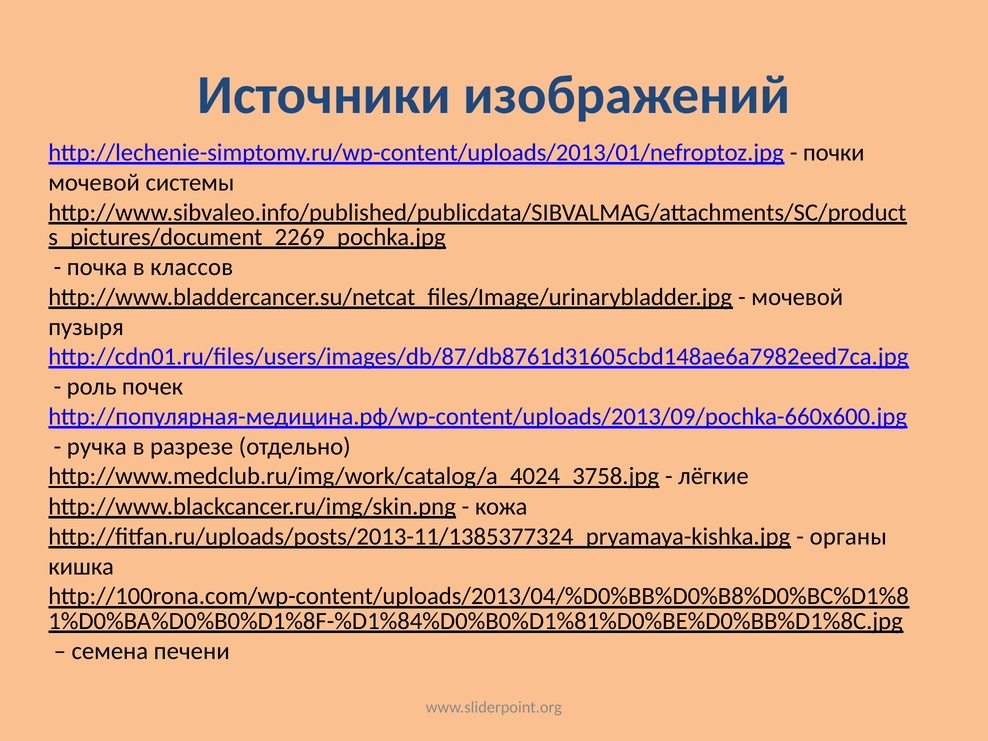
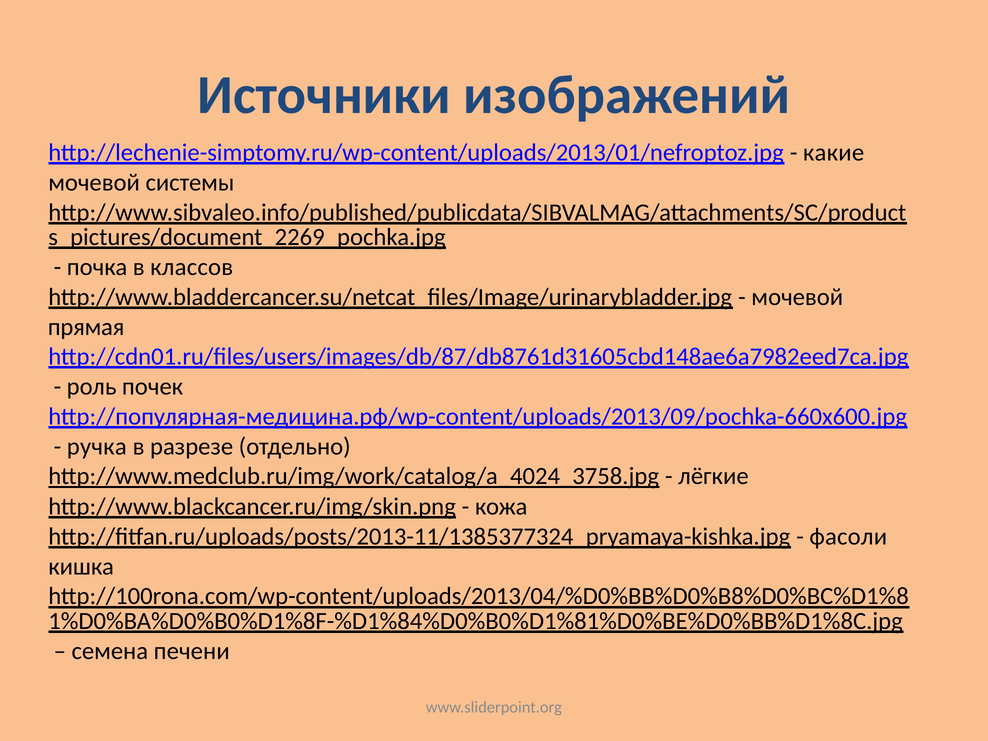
почки: почки -> какие (834, 153)
пузыря: пузыря -> прямая (86, 327)
органы: органы -> фасоли (848, 537)
